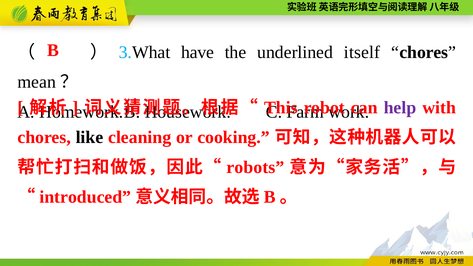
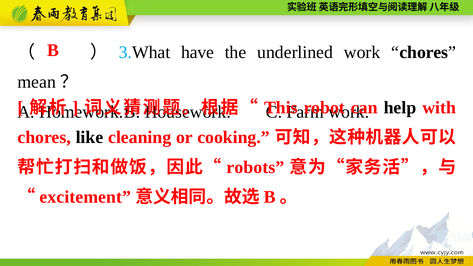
underlined itself: itself -> work (362, 52)
help colour: purple -> black (400, 108)
introduced: introduced -> excitement (85, 197)
